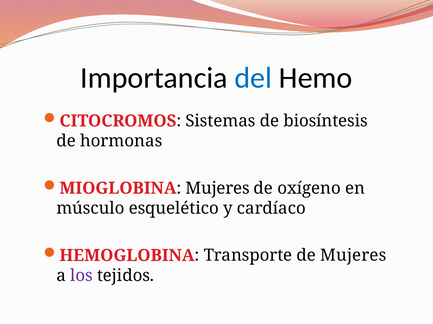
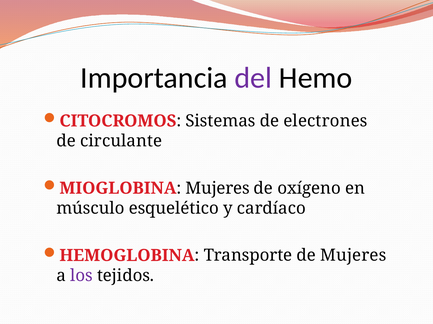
del colour: blue -> purple (253, 78)
biosíntesis: biosíntesis -> electrones (325, 121)
hormonas: hormonas -> circulante (121, 141)
